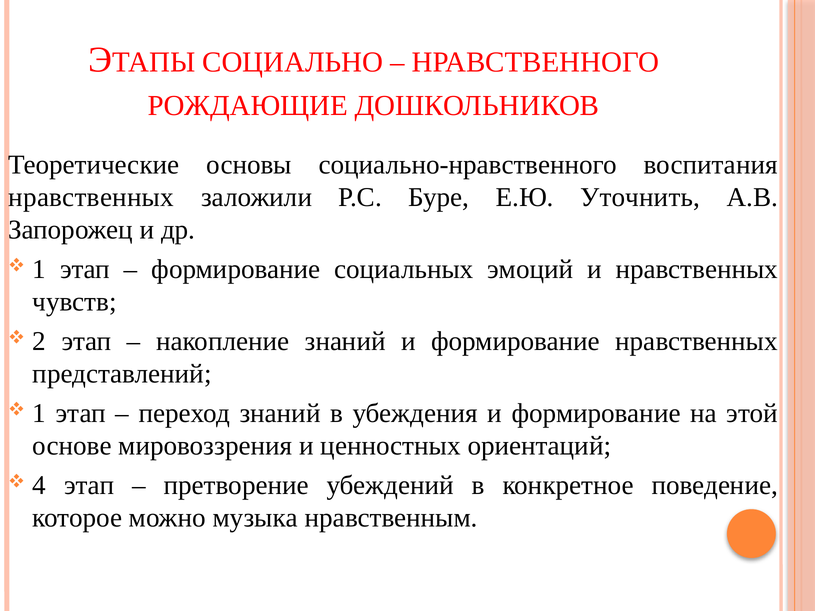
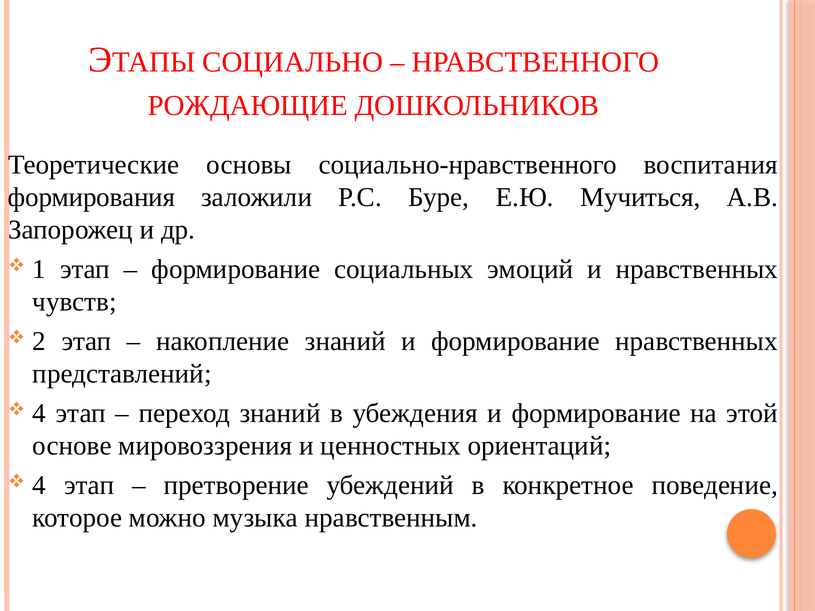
нравственных: нравственных -> формирования (91, 197)
Уточнить: Уточнить -> Мучиться (640, 197)
1: 1 -> 4 (39, 413)
